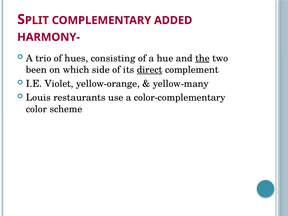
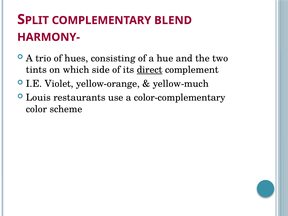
ADDED: ADDED -> BLEND (173, 20)
the underline: present -> none (202, 58)
been: been -> tints (36, 70)
yellow-many: yellow-many -> yellow-much (181, 84)
